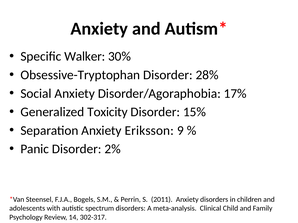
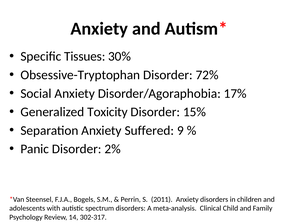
Walker: Walker -> Tissues (85, 57)
28%: 28% -> 72% (207, 75)
Eriksson: Eriksson -> Suffered (149, 131)
